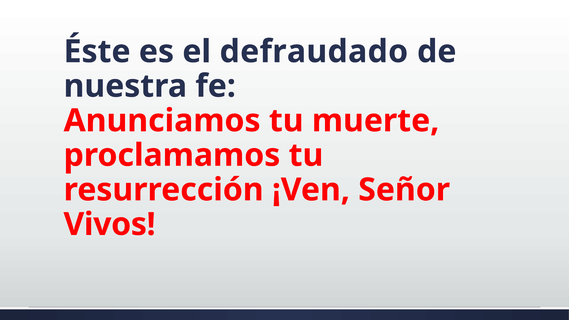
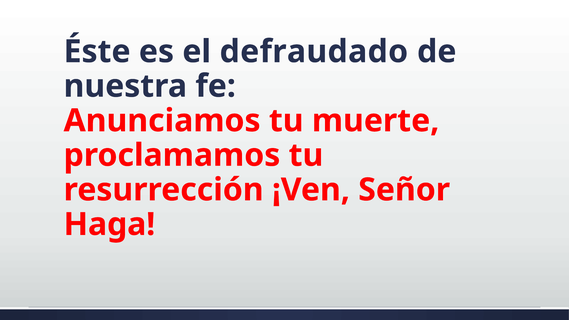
Vivos: Vivos -> Haga (109, 224)
